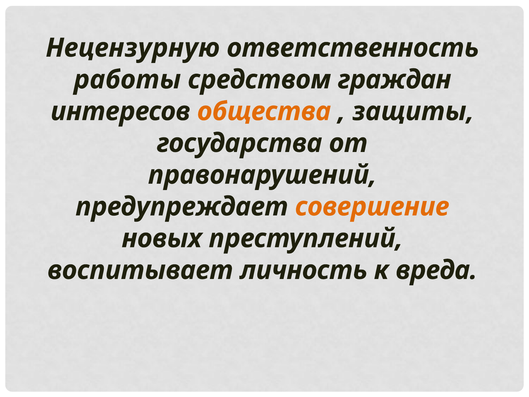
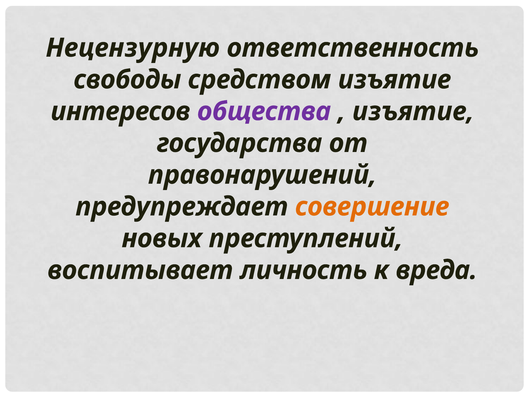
работы: работы -> свободы (127, 80)
средством граждан: граждан -> изъятие (394, 80)
общества colour: orange -> purple (264, 111)
защиты: защиты -> изъятие (413, 111)
